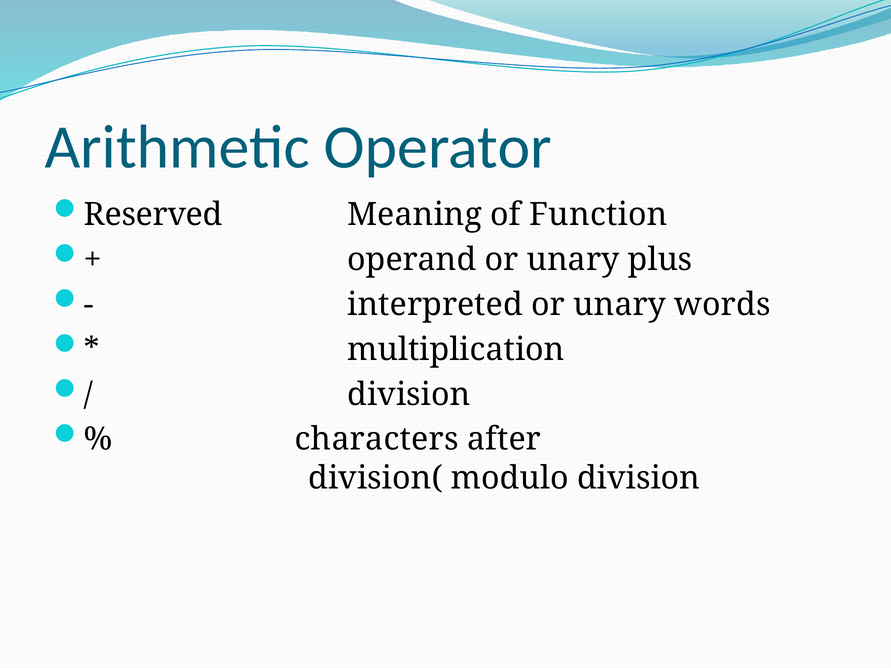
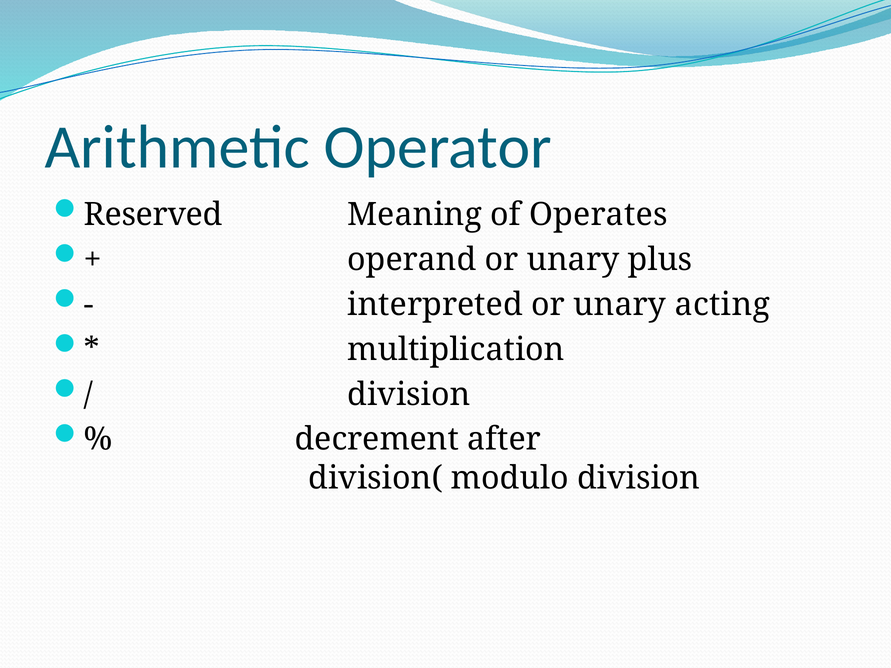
Function: Function -> Operates (598, 215)
words: words -> acting (722, 305)
characters: characters -> decrement (377, 440)
